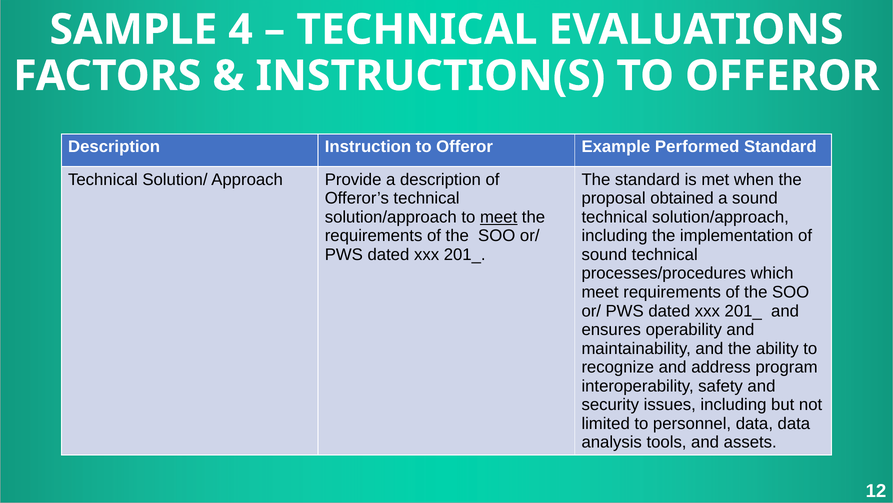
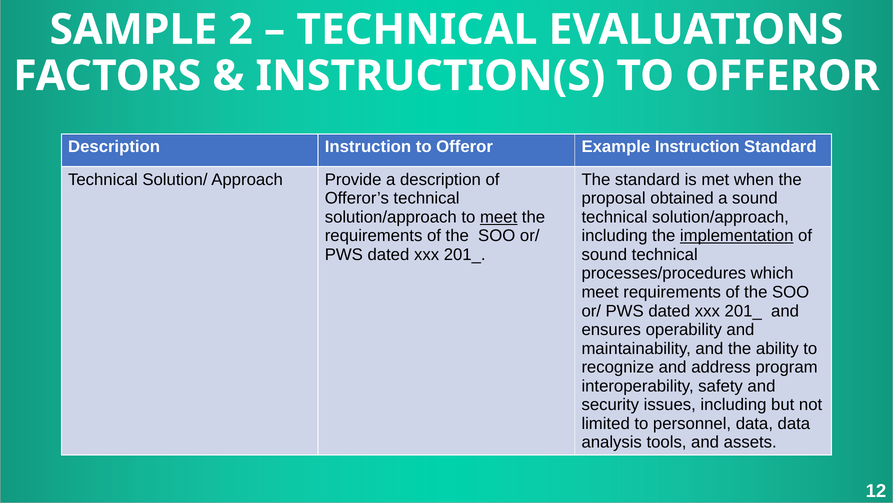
4: 4 -> 2 (241, 30)
Example Performed: Performed -> Instruction (697, 147)
implementation underline: none -> present (737, 236)
